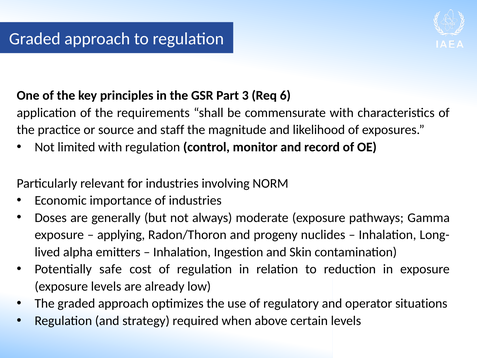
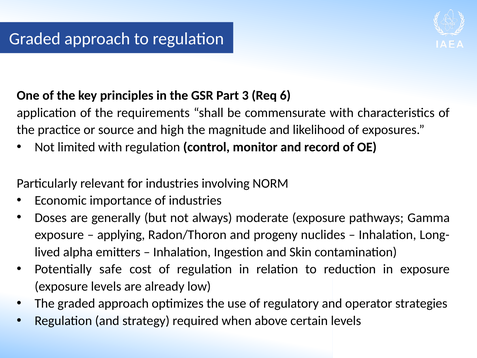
staff: staff -> high (172, 130)
situations: situations -> strategies (421, 303)
